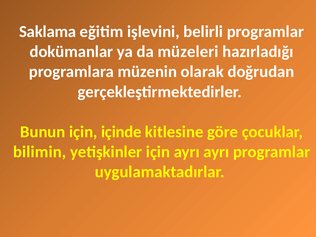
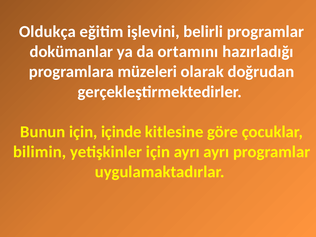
Saklama: Saklama -> Oldukça (47, 32)
müzeleri: müzeleri -> ortamını (188, 52)
müzenin: müzenin -> müzeleri (147, 72)
